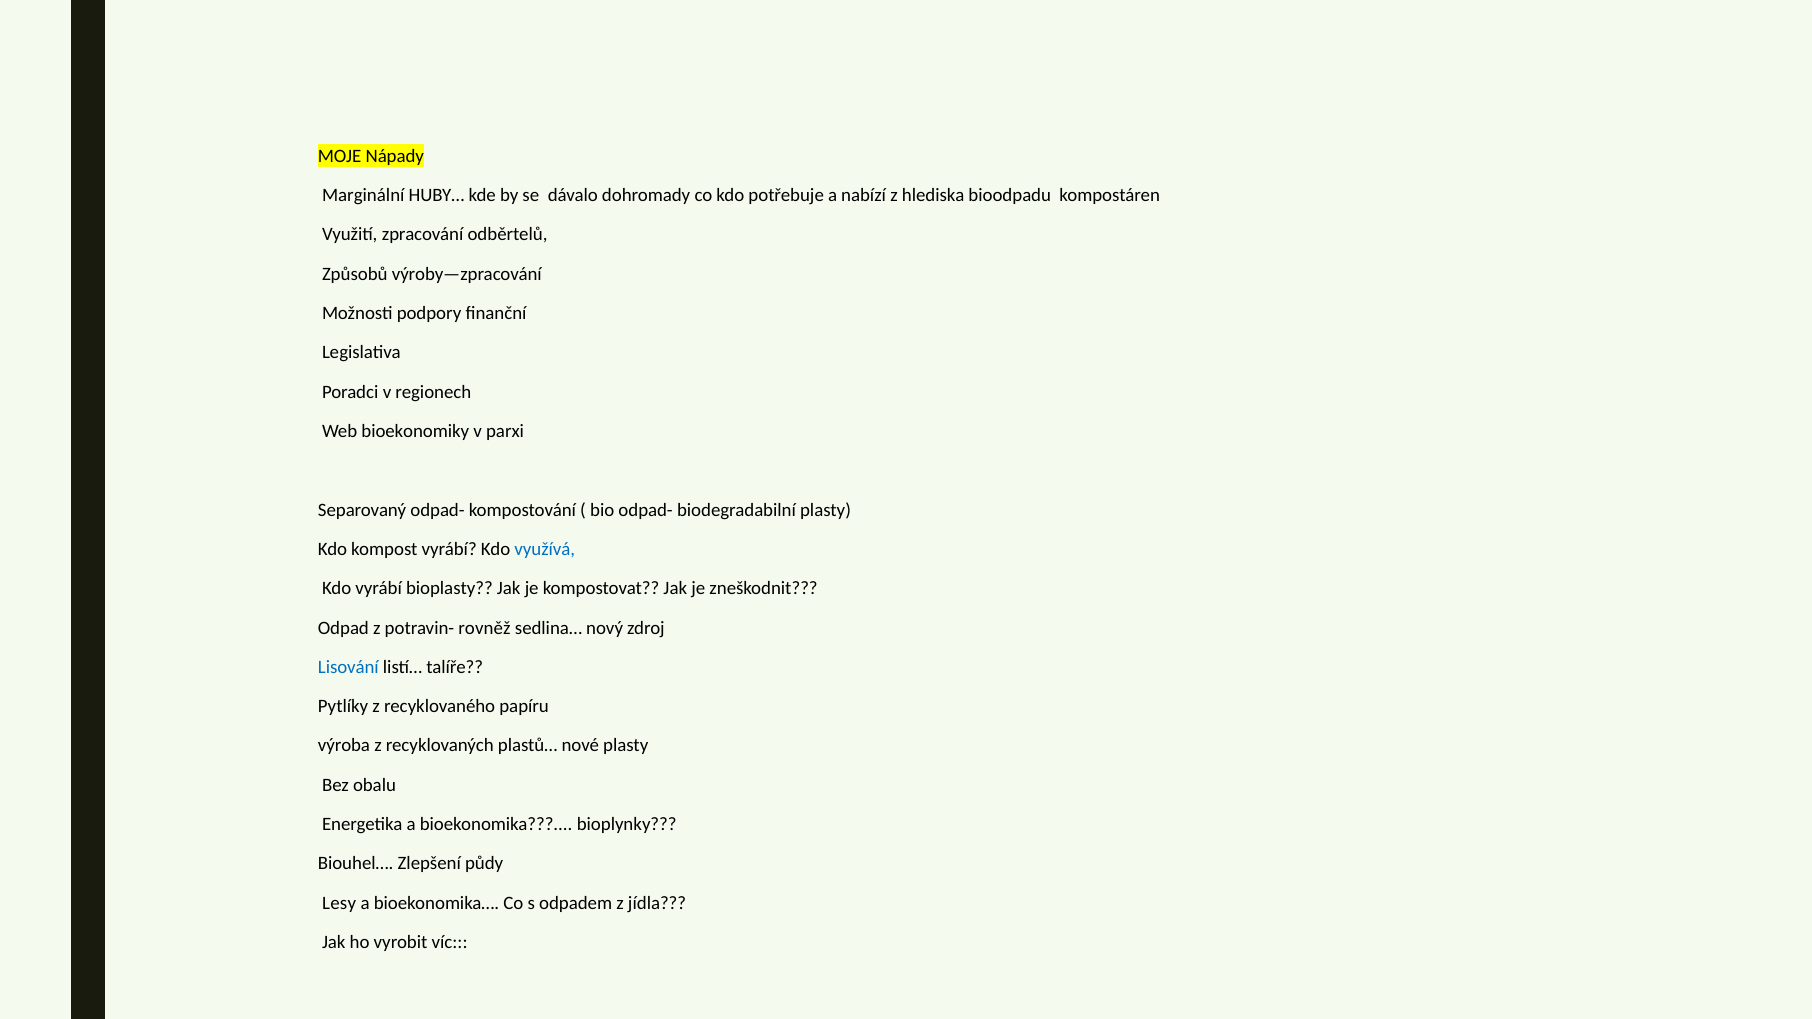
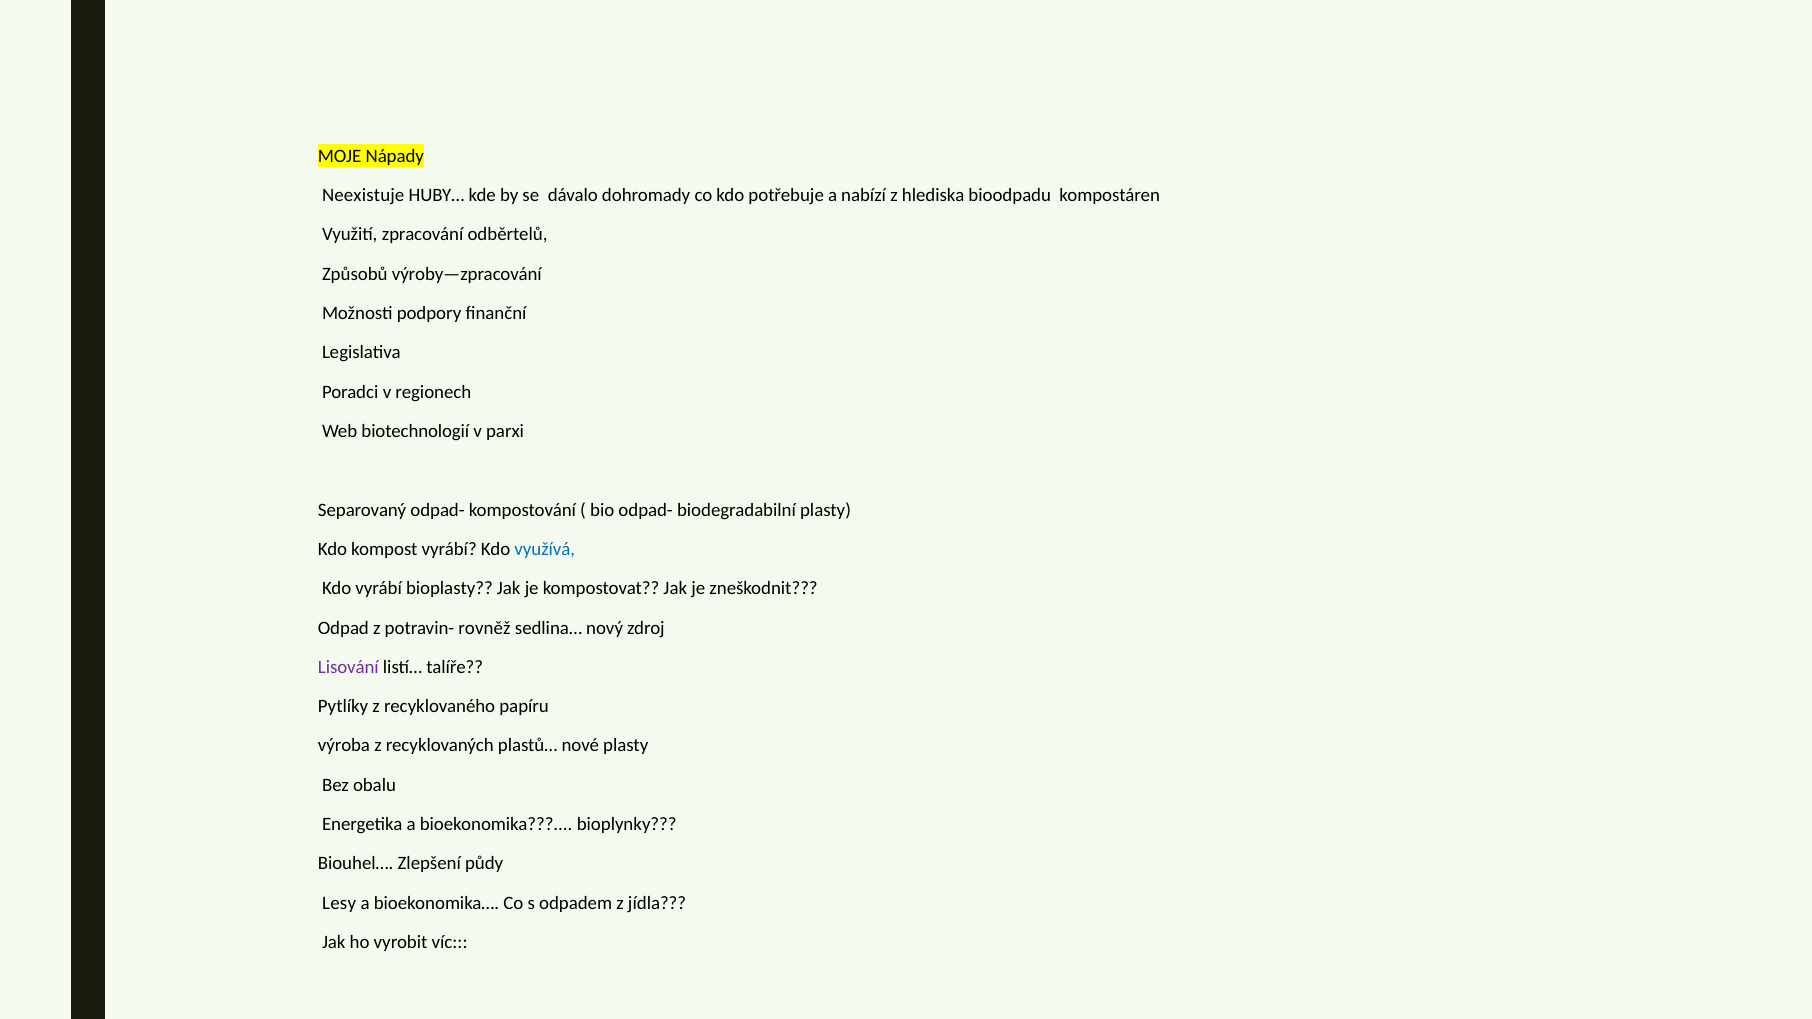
Marginální: Marginální -> Neexistuje (363, 195)
bioekonomiky: bioekonomiky -> biotechnologií (415, 431)
Lisování colour: blue -> purple (348, 667)
